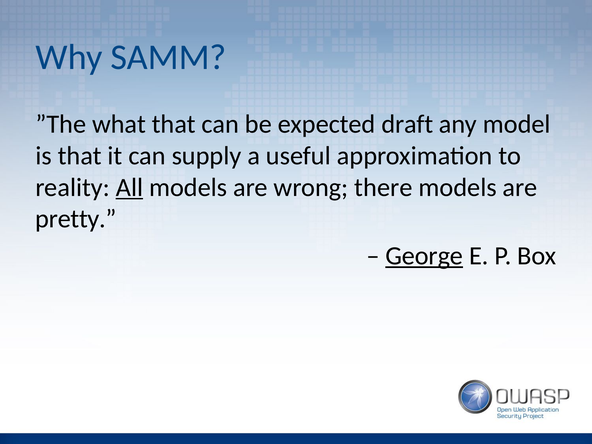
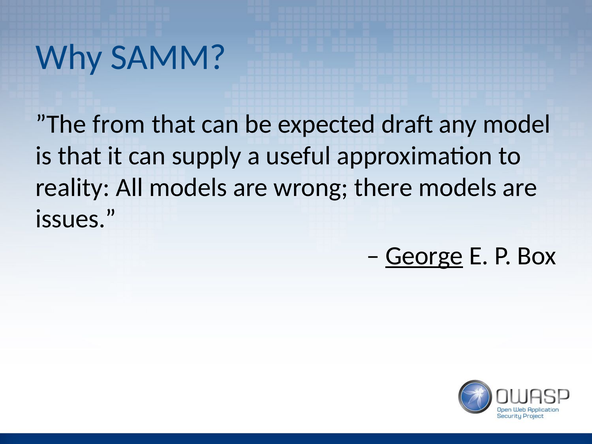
what: what -> from (119, 124)
All underline: present -> none (129, 187)
pretty: pretty -> issues (76, 219)
